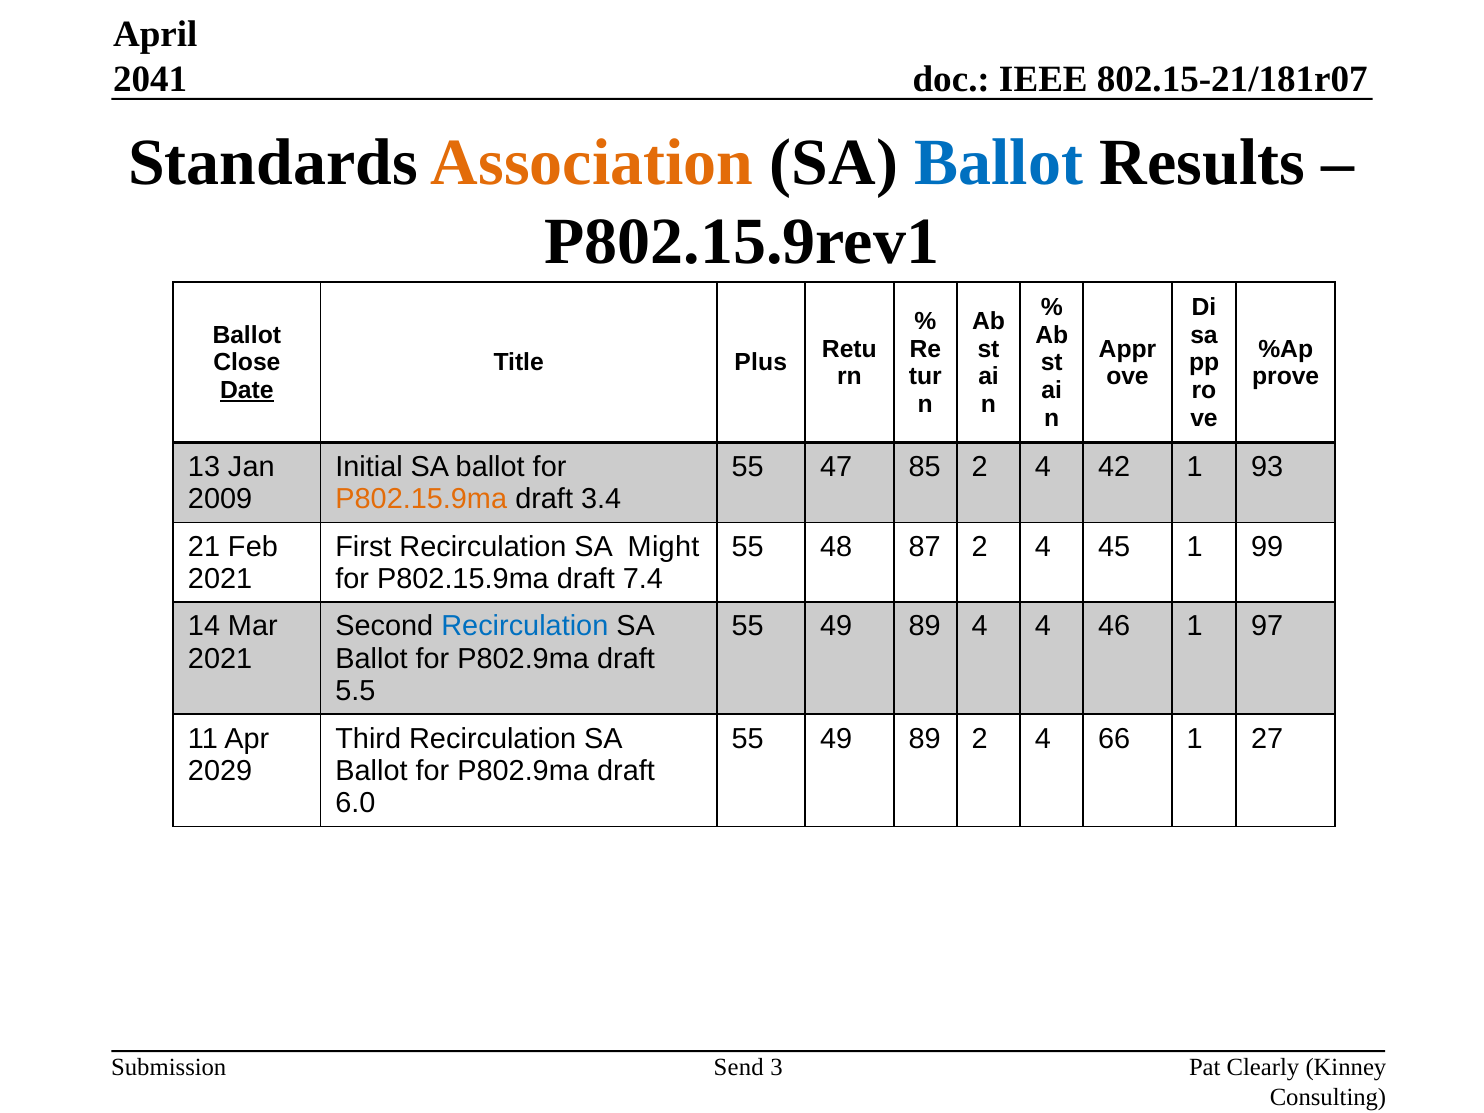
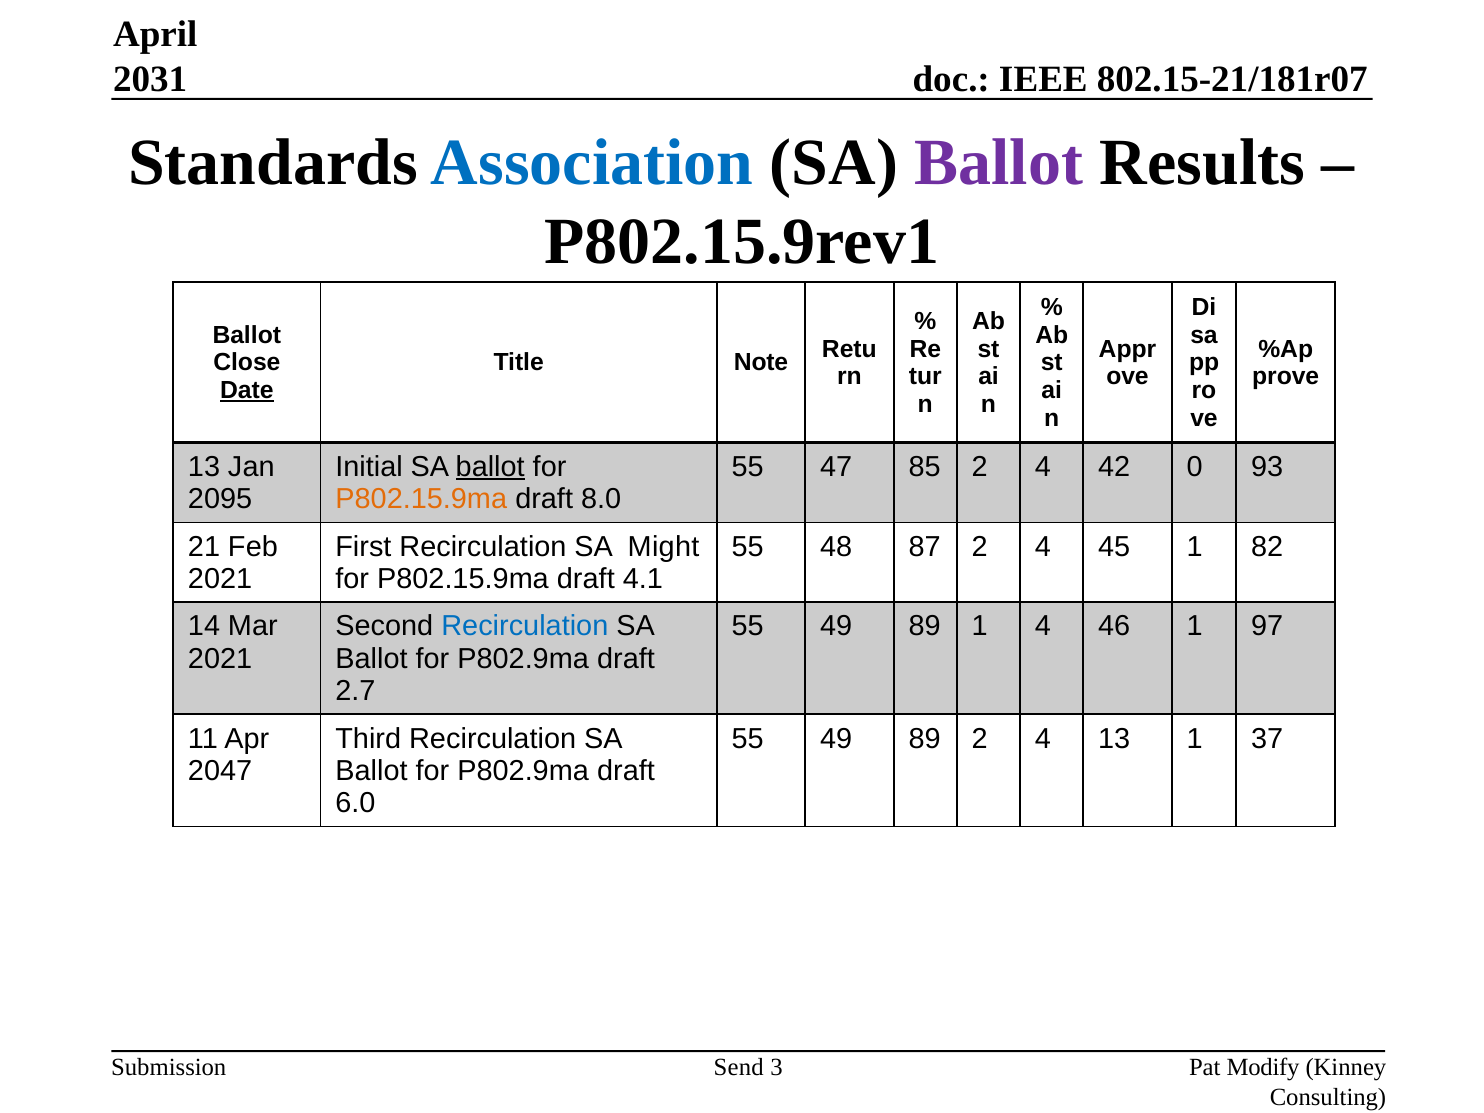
2041: 2041 -> 2031 (150, 79)
Association colour: orange -> blue (592, 163)
Ballot colour: blue -> purple (999, 163)
Plus: Plus -> Note (761, 363)
ballot underline: none -> present (490, 467)
42 1: 1 -> 0 (1195, 467)
2009: 2009 -> 2095 (220, 499)
3.4: 3.4 -> 8.0 (601, 499)
99: 99 -> 82 (1267, 547)
7.4: 7.4 -> 4.1 (643, 579)
89 4: 4 -> 1 (980, 626)
5.5: 5.5 -> 2.7 (355, 691)
4 66: 66 -> 13 (1114, 738)
27: 27 -> 37 (1267, 738)
2029: 2029 -> 2047 (220, 771)
Clearly: Clearly -> Modify (1263, 1067)
